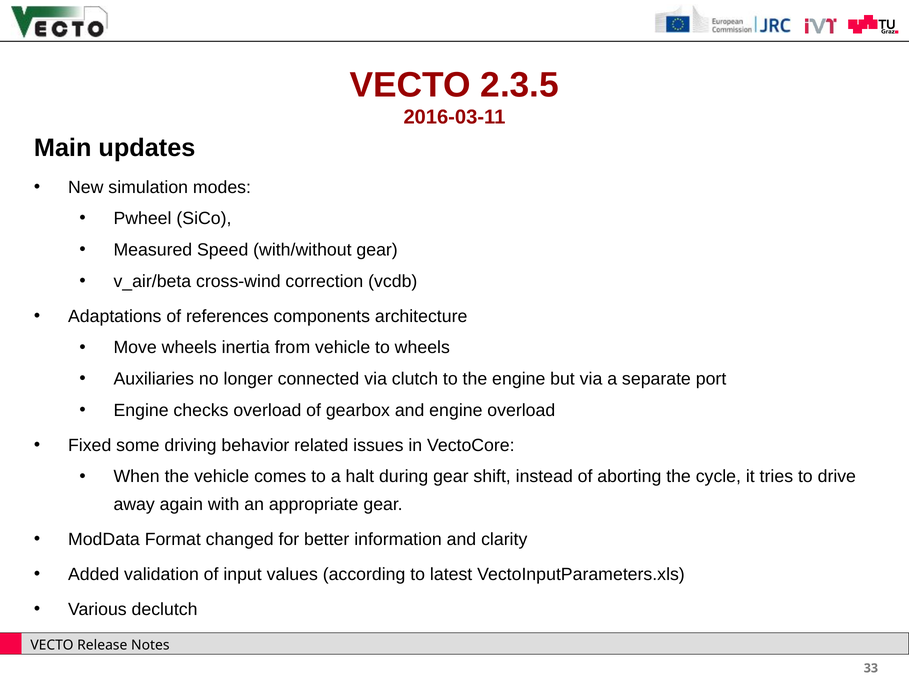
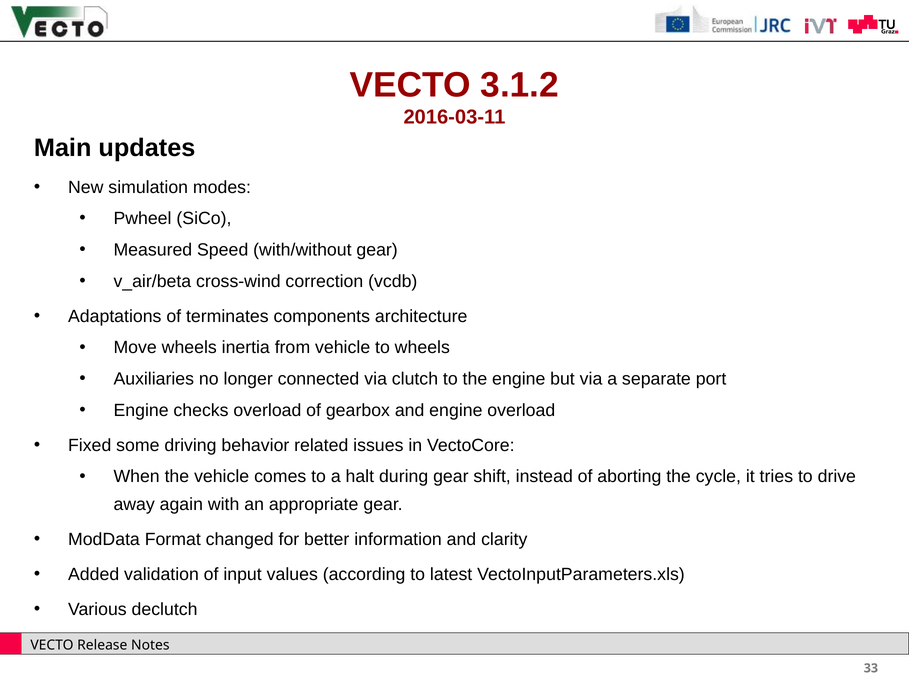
2.3.5: 2.3.5 -> 3.1.2 (520, 85)
references: references -> terminates (227, 317)
